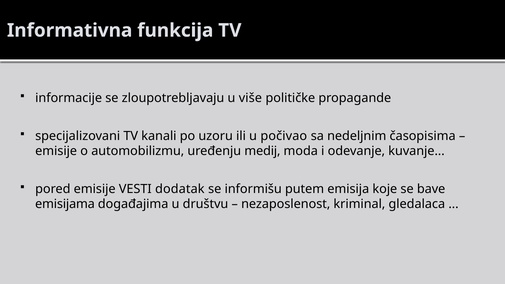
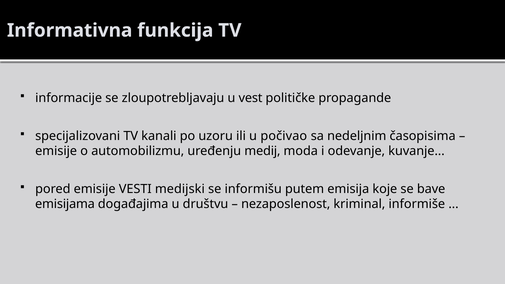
više: više -> vest (251, 98)
dodatak: dodatak -> medijski (180, 189)
gledalaca: gledalaca -> informiše (417, 204)
